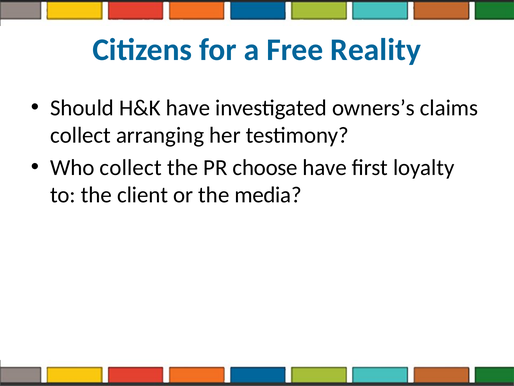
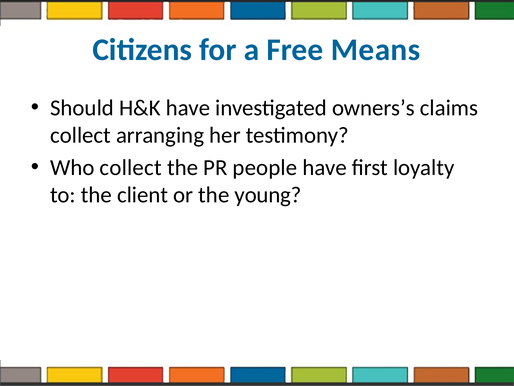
Reality: Reality -> Means (376, 50)
choose: choose -> people (265, 167)
media: media -> young (268, 195)
